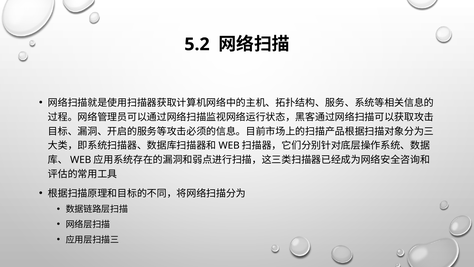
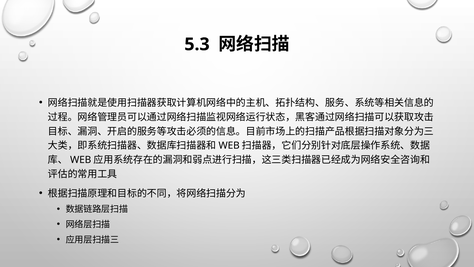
5.2: 5.2 -> 5.3 (197, 44)
